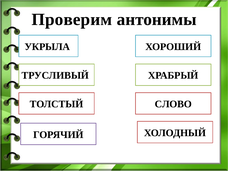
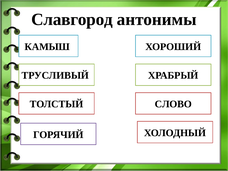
Проверим: Проверим -> Славгород (72, 19)
УКРЫЛА: УКРЫЛА -> КАМЫШ (47, 47)
